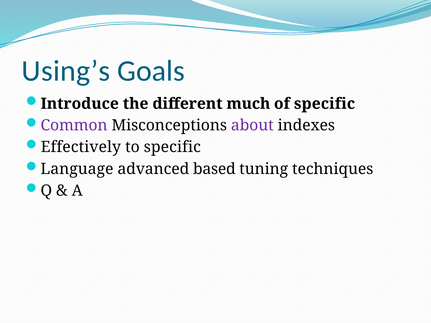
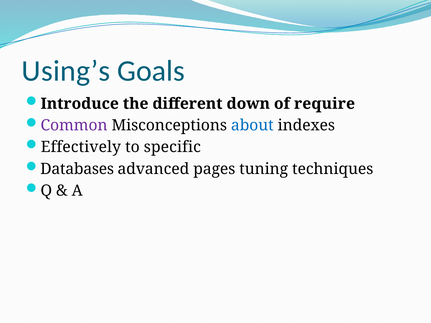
much: much -> down (248, 104)
of specific: specific -> require (325, 104)
about colour: purple -> blue (252, 126)
Language: Language -> Databases (77, 169)
based: based -> pages (214, 169)
